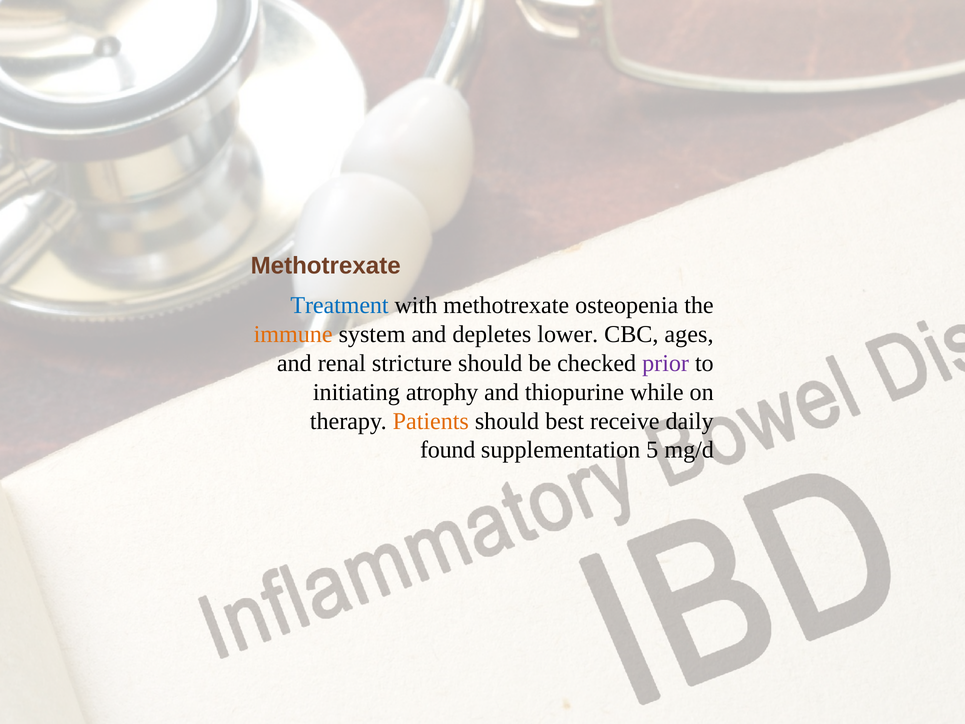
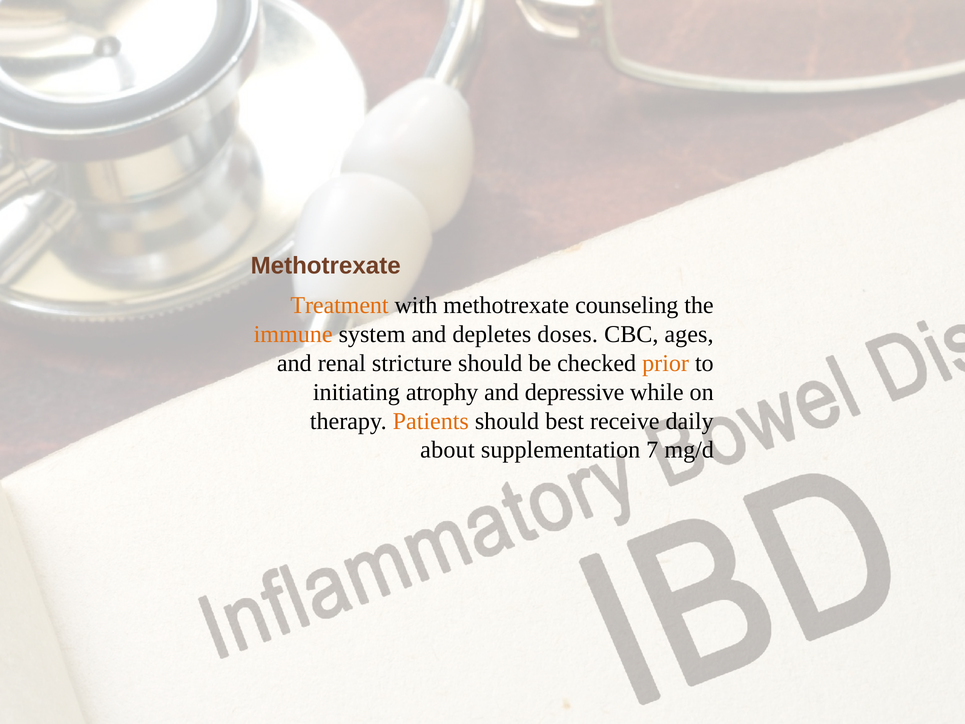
Treatment colour: blue -> orange (340, 305)
osteopenia: osteopenia -> counseling (627, 305)
lower: lower -> doses (568, 334)
prior colour: purple -> orange (666, 363)
thiopurine: thiopurine -> depressive (575, 392)
found: found -> about (447, 450)
5: 5 -> 7 (652, 450)
